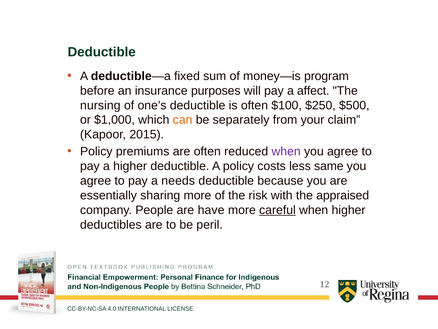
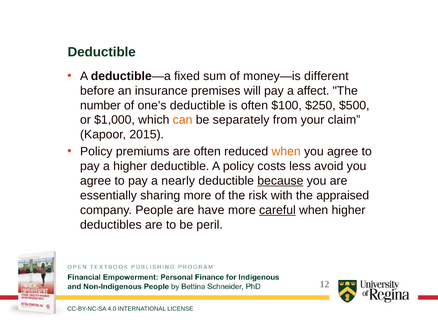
program: program -> different (326, 76)
purposes: purposes -> premises (216, 91)
nursing: nursing -> number (100, 105)
when colour: purple -> orange (286, 151)
same: same -> avoid (329, 166)
needs: needs -> nearly (178, 181)
because underline: none -> present (280, 181)
